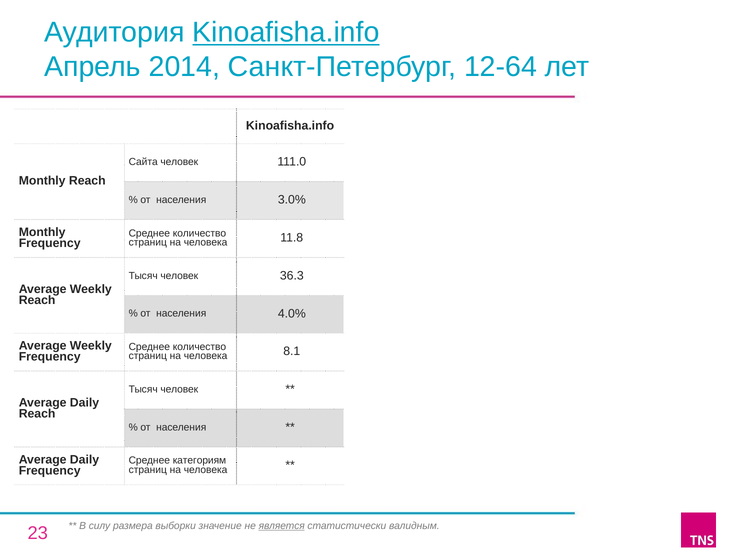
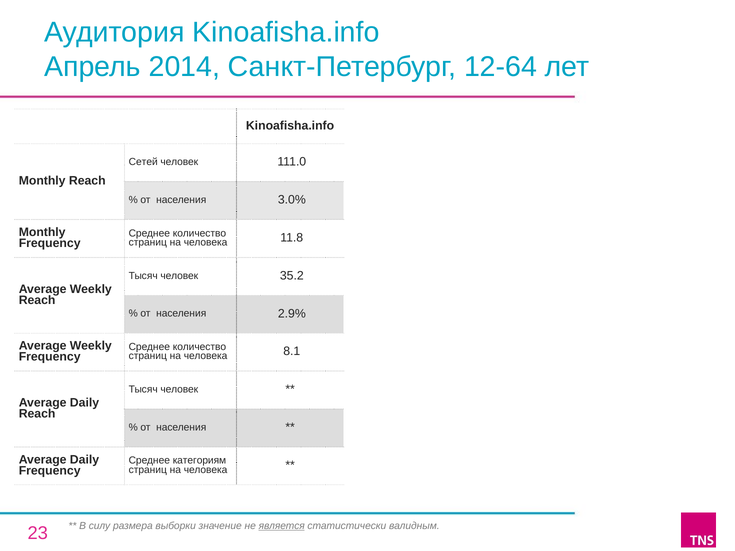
Kinoafisha.info underline: present -> none (286, 33)
Сайта: Сайта -> Сетей (143, 162)
36.3: 36.3 -> 35.2 (292, 276)
4.0%: 4.0% -> 2.9% (292, 314)
